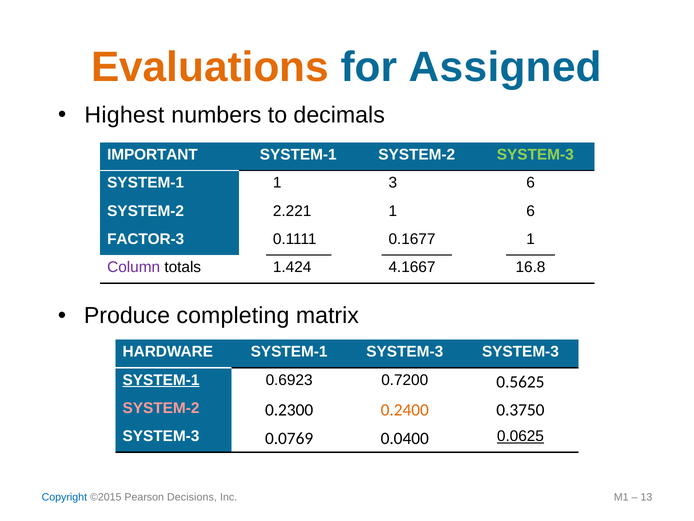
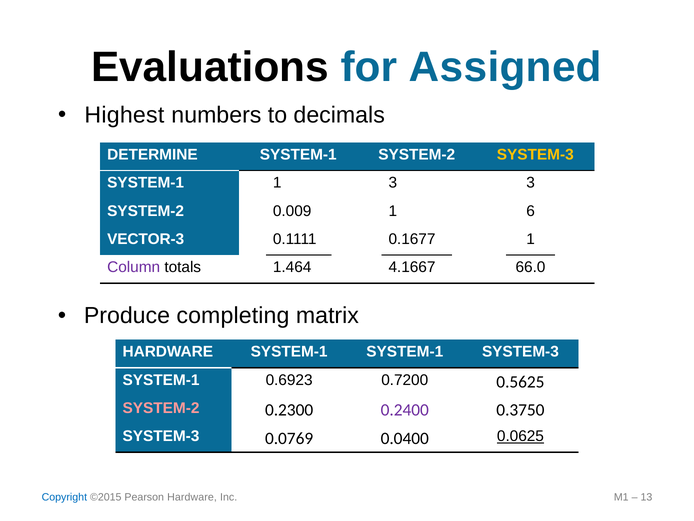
Evaluations colour: orange -> black (210, 67)
IMPORTANT: IMPORTANT -> DETERMINE (152, 155)
SYSTEM-3 colour: light green -> yellow (535, 155)
3 6: 6 -> 3 (531, 183)
2.221: 2.221 -> 0.009 (292, 211)
FACTOR-3: FACTOR-3 -> VECTOR-3 (146, 239)
1.424: 1.424 -> 1.464 (292, 267)
16.8: 16.8 -> 66.0 (531, 267)
SYSTEM-1 SYSTEM-3: SYSTEM-3 -> SYSTEM-1 (405, 352)
SYSTEM-1 underline: present -> none (161, 380)
0.2400 colour: orange -> purple (405, 410)
Pearson Decisions: Decisions -> Hardware (192, 497)
